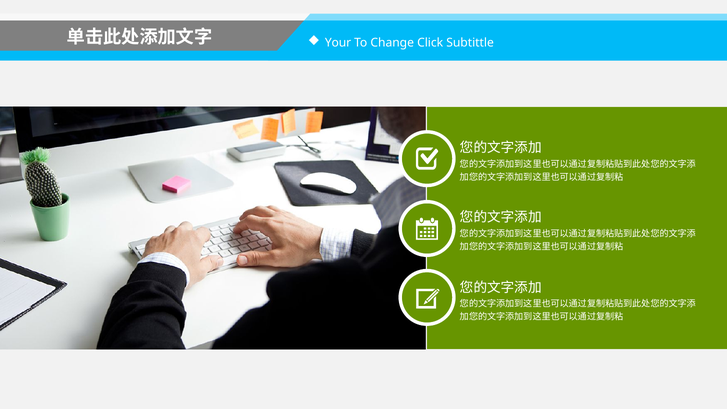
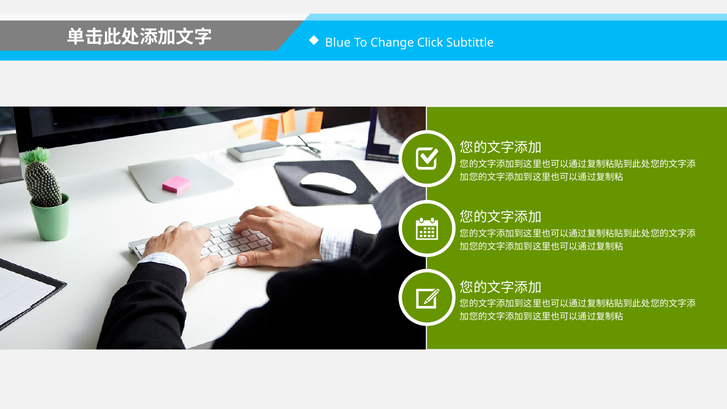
Your: Your -> Blue (338, 43)
